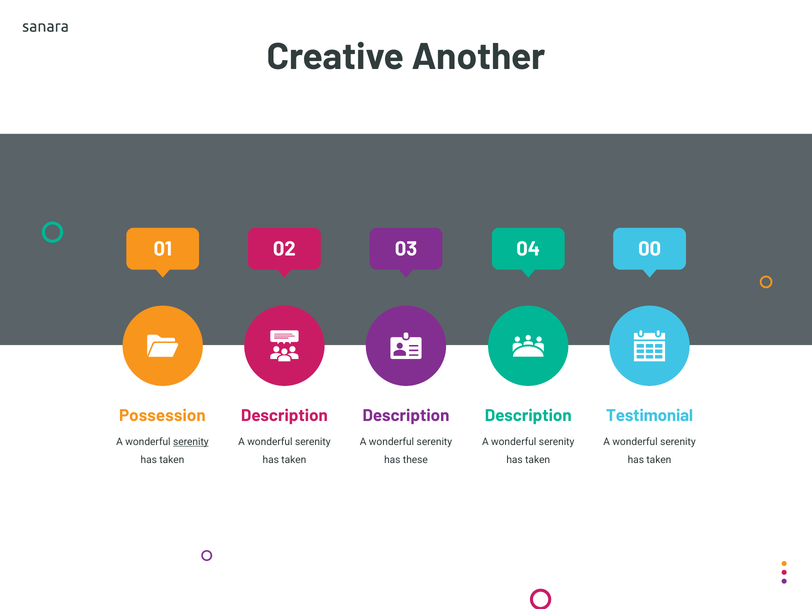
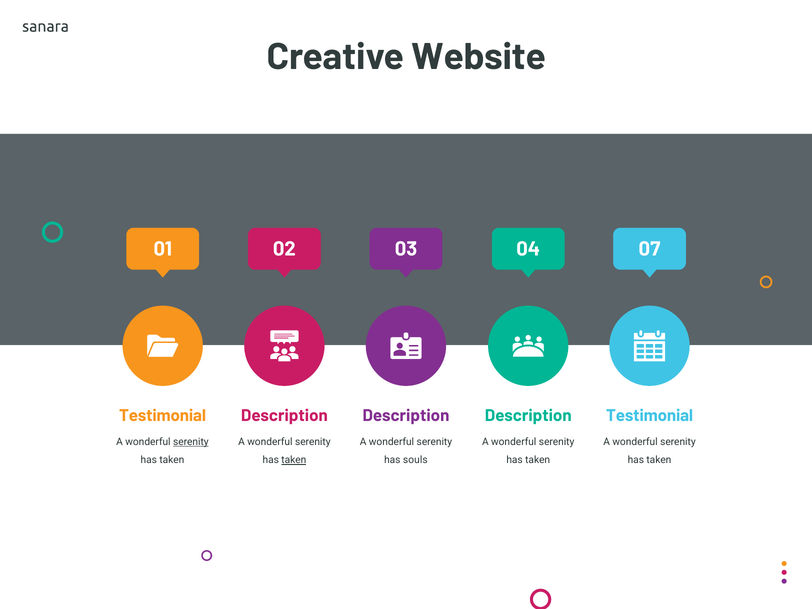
Another: Another -> Website (479, 57)
00: 00 -> 07 (649, 249)
Possession: Possession -> Testimonial (163, 416)
taken underline: none -> present (294, 460)
these: these -> souls (415, 460)
